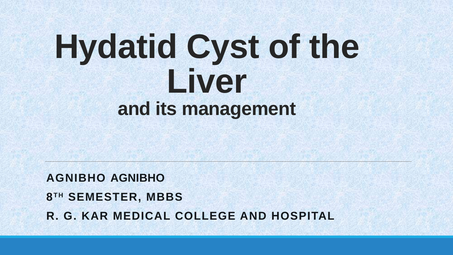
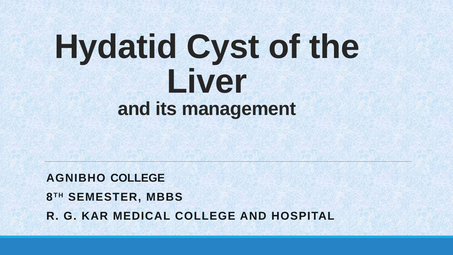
AGNIBHO AGNIBHO: AGNIBHO -> COLLEGE (138, 178)
